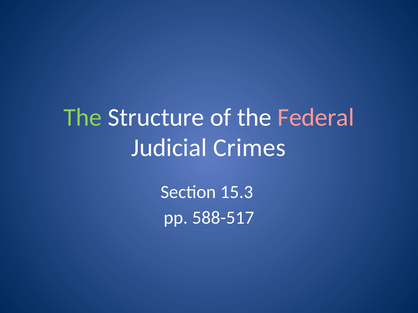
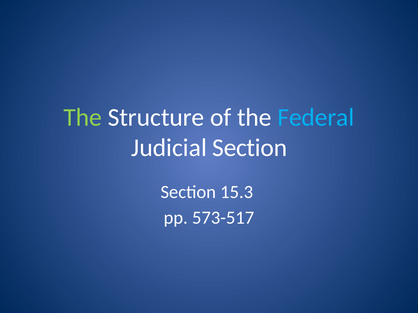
Federal colour: pink -> light blue (316, 117)
Judicial Crimes: Crimes -> Section (250, 148)
588-517: 588-517 -> 573-517 (223, 218)
